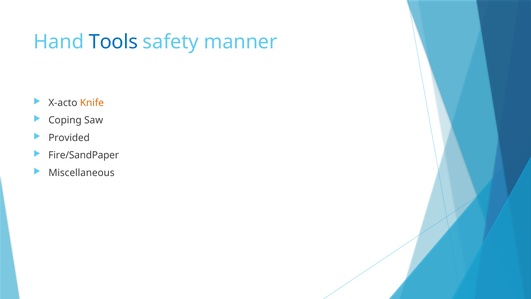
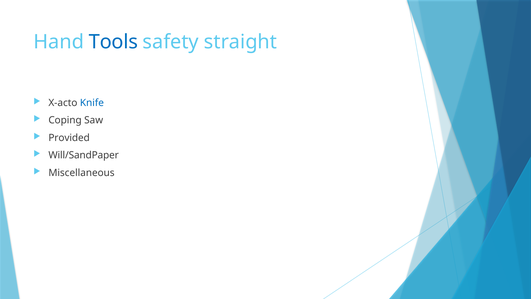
manner: manner -> straight (241, 42)
Knife colour: orange -> blue (92, 103)
Fire/SandPaper: Fire/SandPaper -> Will/SandPaper (84, 155)
